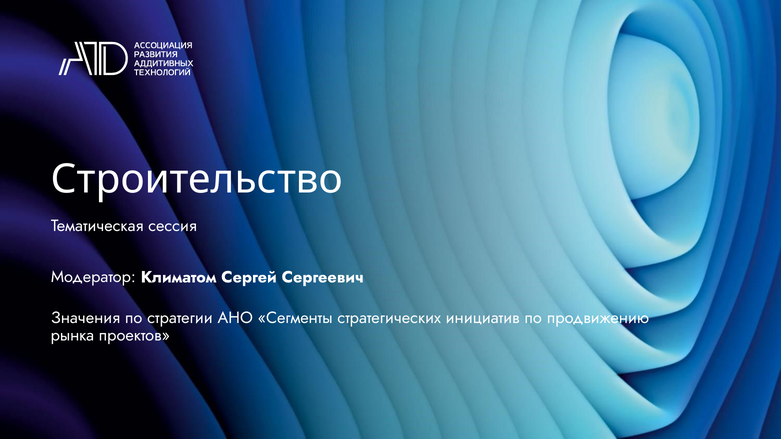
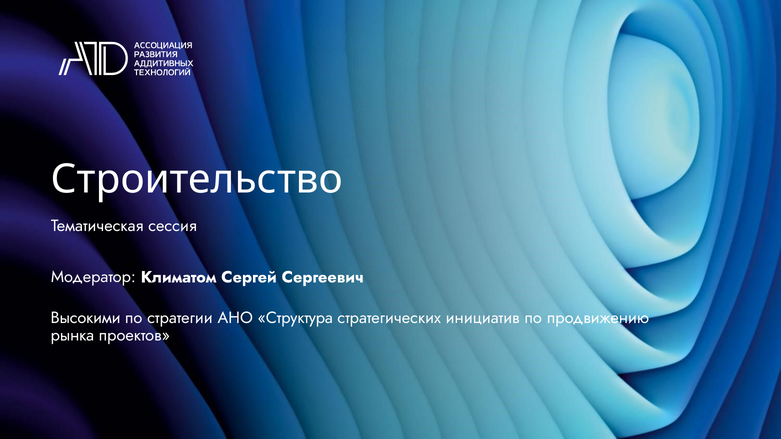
Значения: Значения -> Высокими (86, 318)
Сегменты: Сегменты -> Структура (295, 318)
